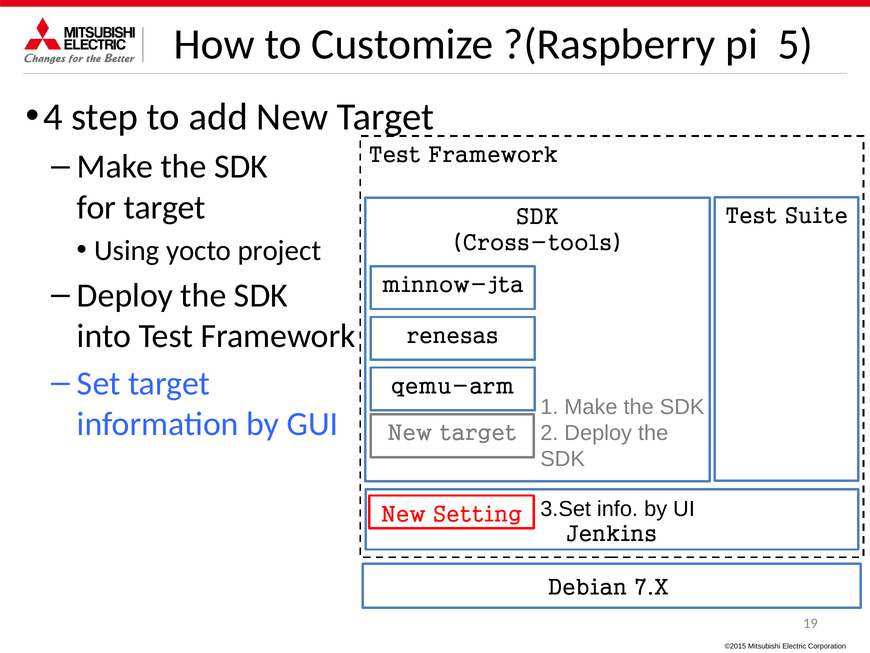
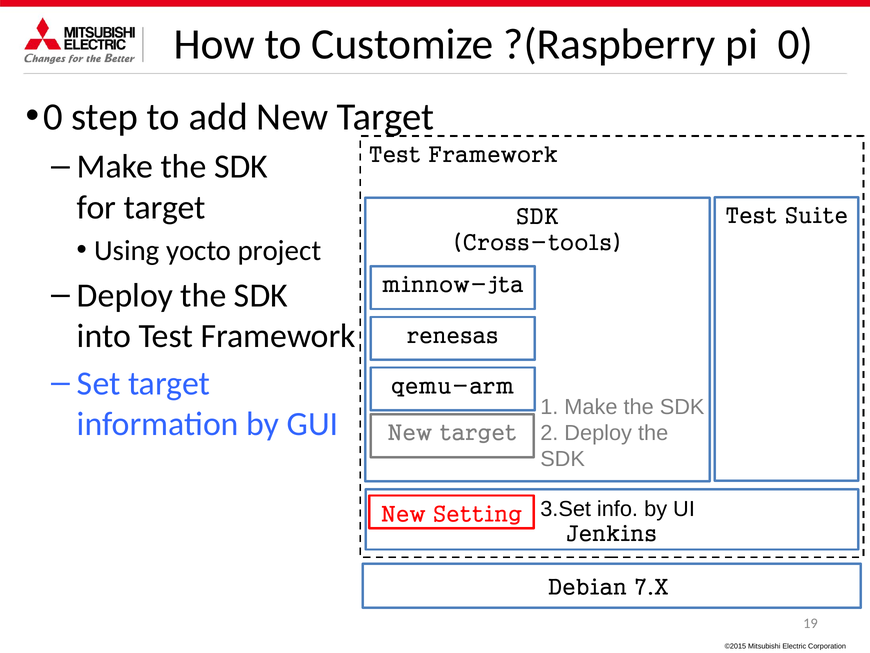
pi 5: 5 -> 0 (795, 44)
4: 4 -> 0 (53, 117)
